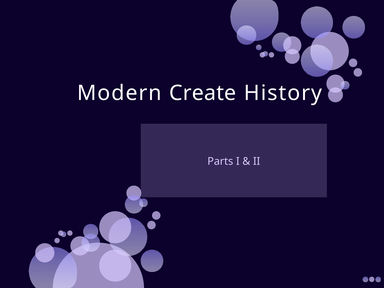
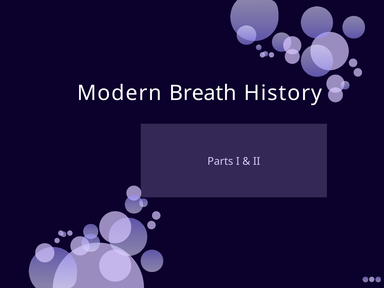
Create: Create -> Breath (203, 93)
